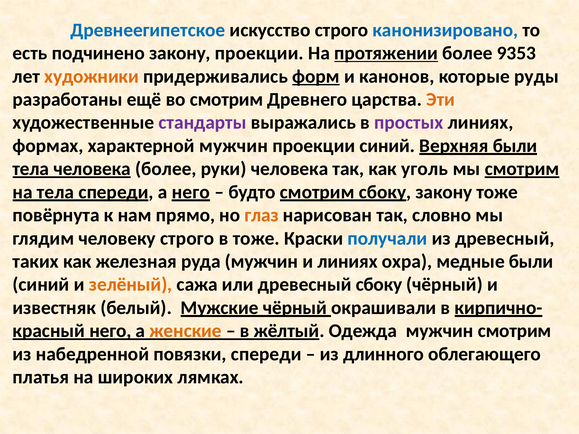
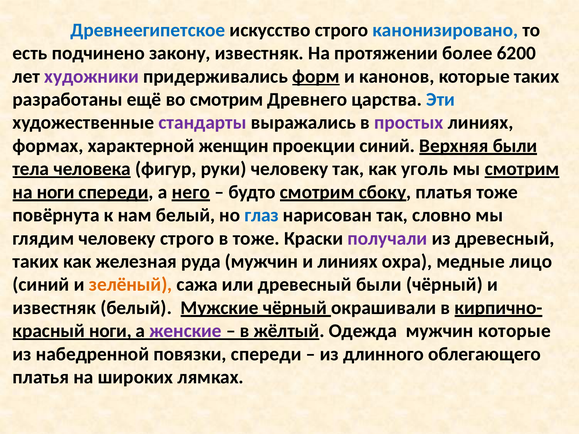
закону проекции: проекции -> известняк (259, 53)
протяжении underline: present -> none (386, 53)
9353: 9353 -> 6200 (516, 53)
художники colour: orange -> purple (92, 76)
которые руды: руды -> таких (537, 76)
Эти colour: orange -> blue (441, 100)
характерной мужчин: мужчин -> женщин (234, 146)
человека более: более -> фигур (166, 169)
руки человека: человека -> человеку (289, 169)
на тела: тела -> ноги (56, 192)
сбоку закону: закону -> платья (444, 192)
нам прямо: прямо -> белый (185, 215)
глаз colour: orange -> blue (262, 215)
получали colour: blue -> purple (387, 238)
медные были: были -> лицо (531, 262)
древесный сбоку: сбоку -> были (379, 285)
него: него -> ноги (110, 331)
женские colour: orange -> purple (186, 331)
мужчин смотрим: смотрим -> которые (514, 331)
